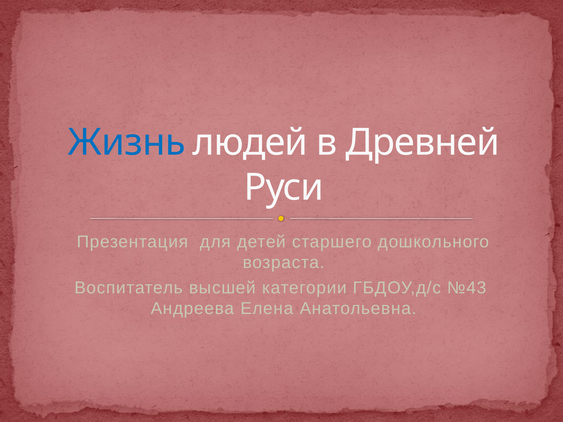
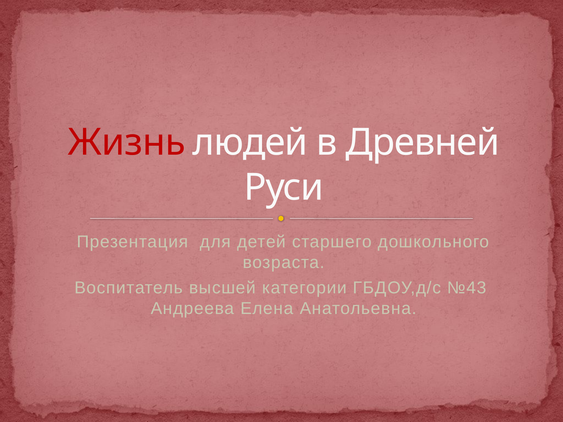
Жизнь colour: blue -> red (127, 143)
